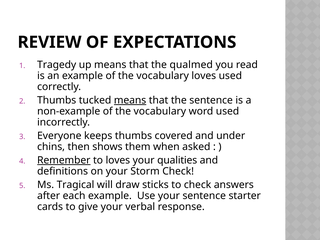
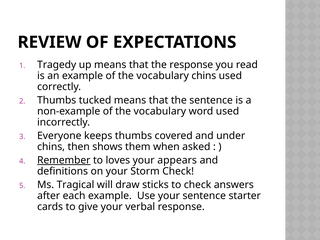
the qualmed: qualmed -> response (191, 65)
vocabulary loves: loves -> chins (204, 76)
means underline: present -> none (130, 100)
qualities: qualities -> appears (177, 160)
